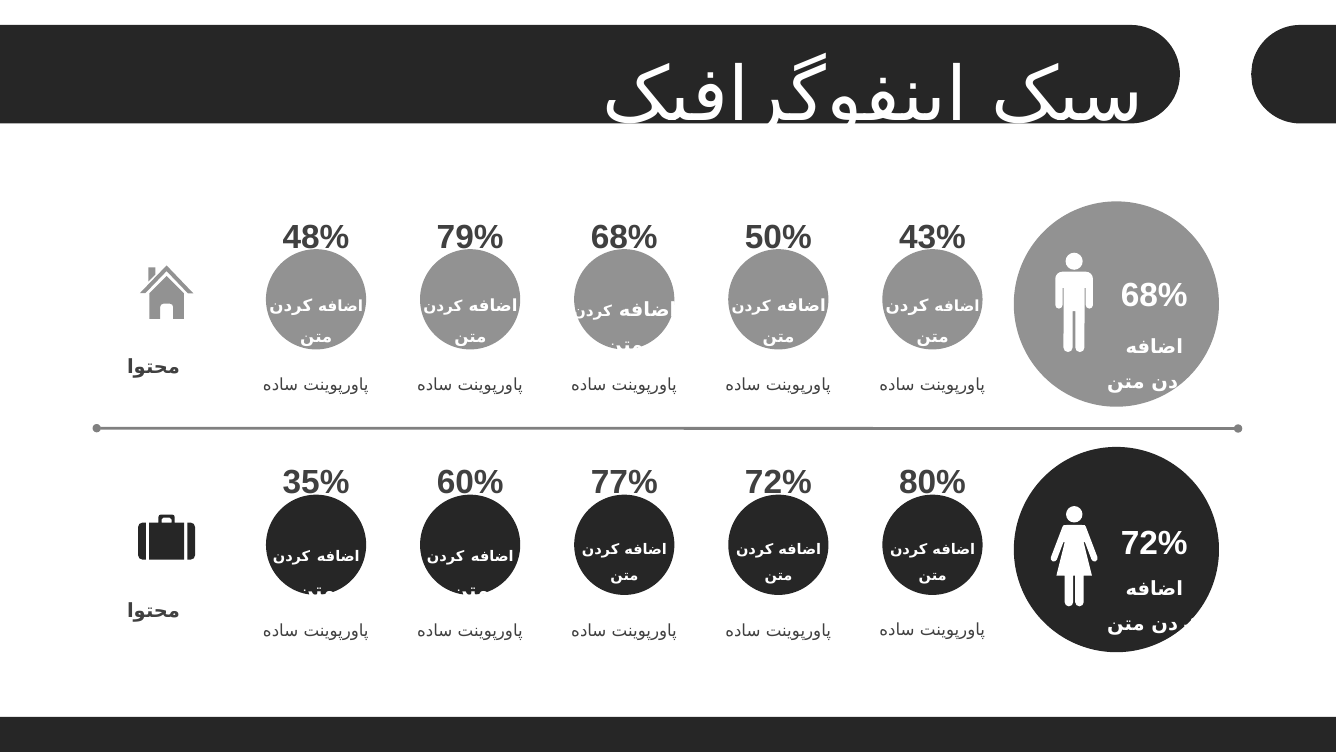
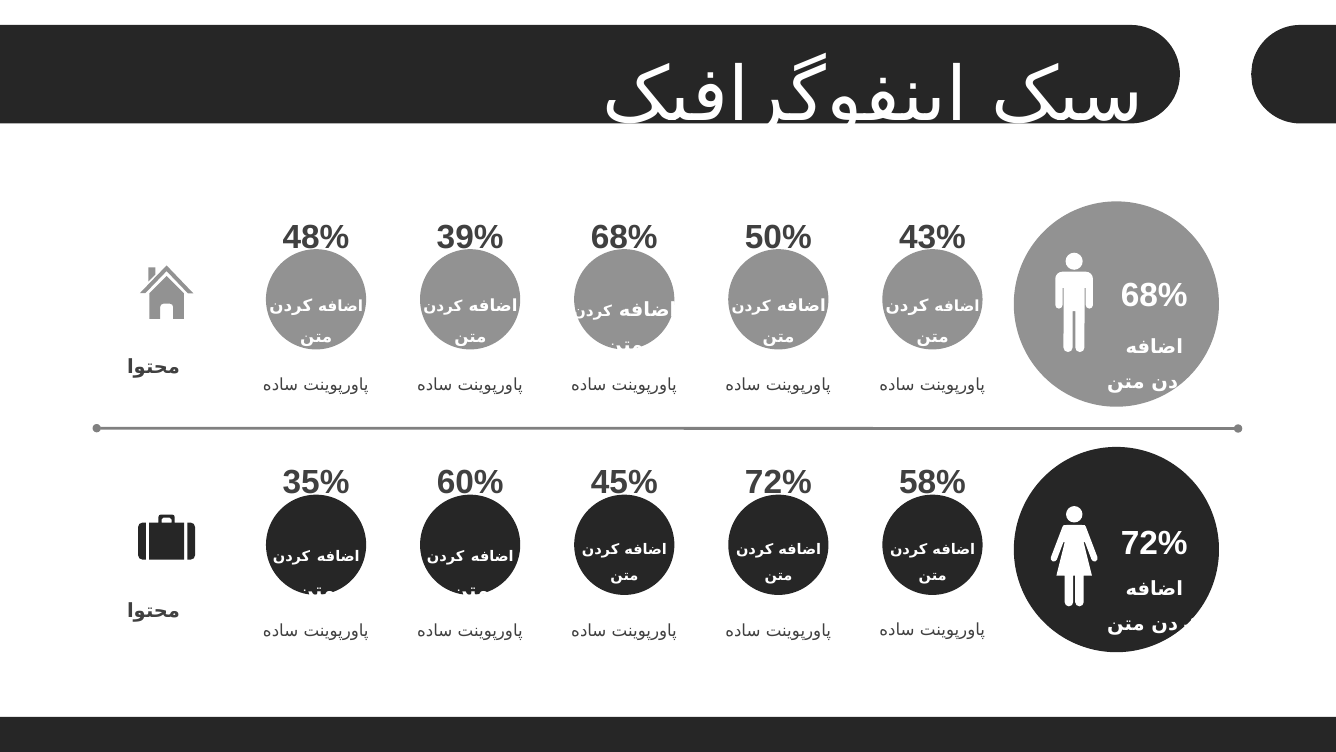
79%: 79% -> 39% (470, 237)
77%: 77% -> 45% (624, 482)
80%: 80% -> 58% (933, 482)
